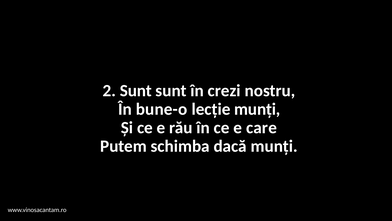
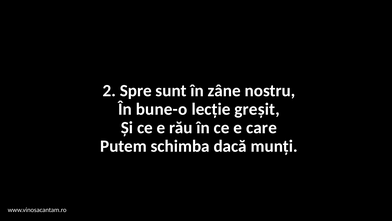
2 Sunt: Sunt -> Spre (136, 90)
crezi: crezi -> zâne (224, 90)
lecție munți: munți -> greșit (257, 109)
